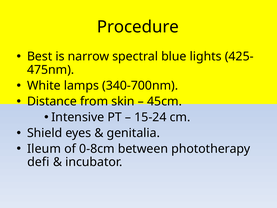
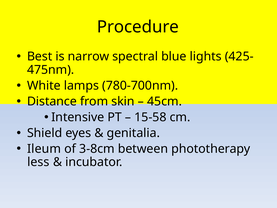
340-700nm: 340-700nm -> 780-700nm (140, 86)
15-24: 15-24 -> 15-58 (150, 117)
0-8cm: 0-8cm -> 3-8cm (97, 149)
defi: defi -> less (38, 162)
